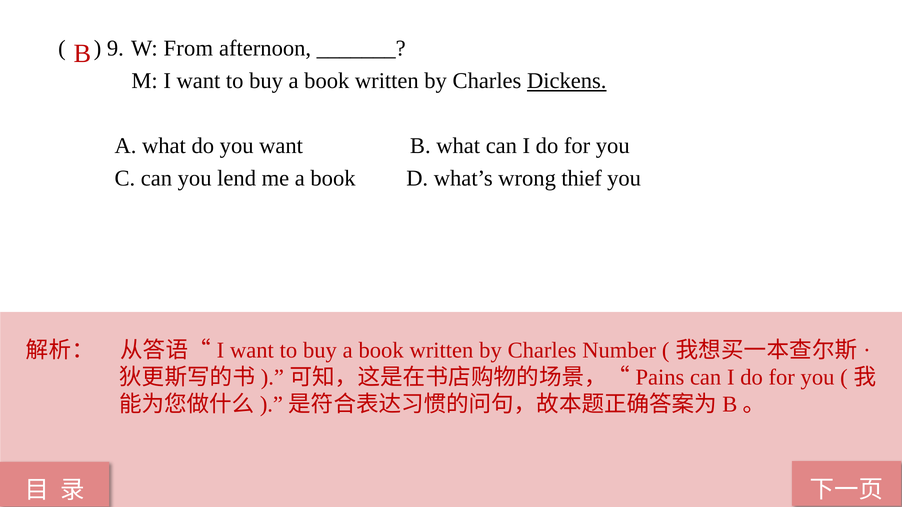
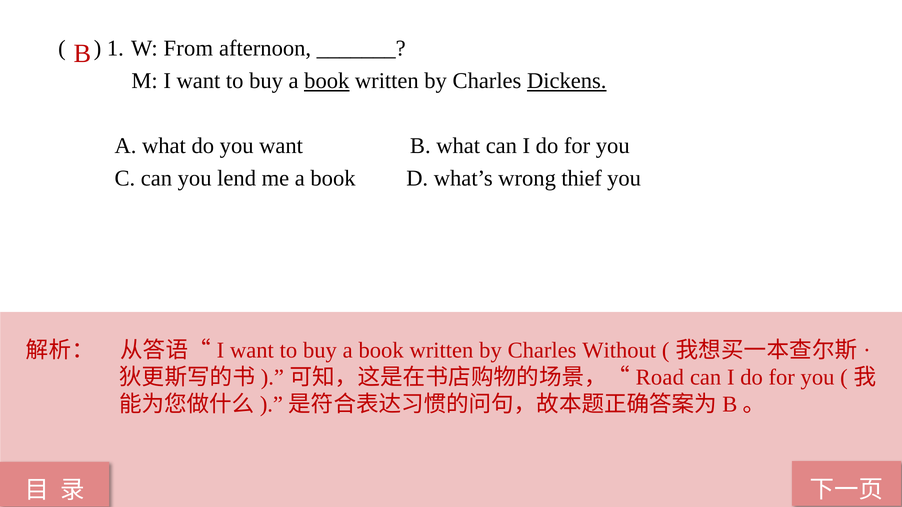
9: 9 -> 1 (115, 49)
book underline: none -> present (327, 81)
Number: Number -> Without (619, 350)
Pains: Pains -> Road (660, 377)
